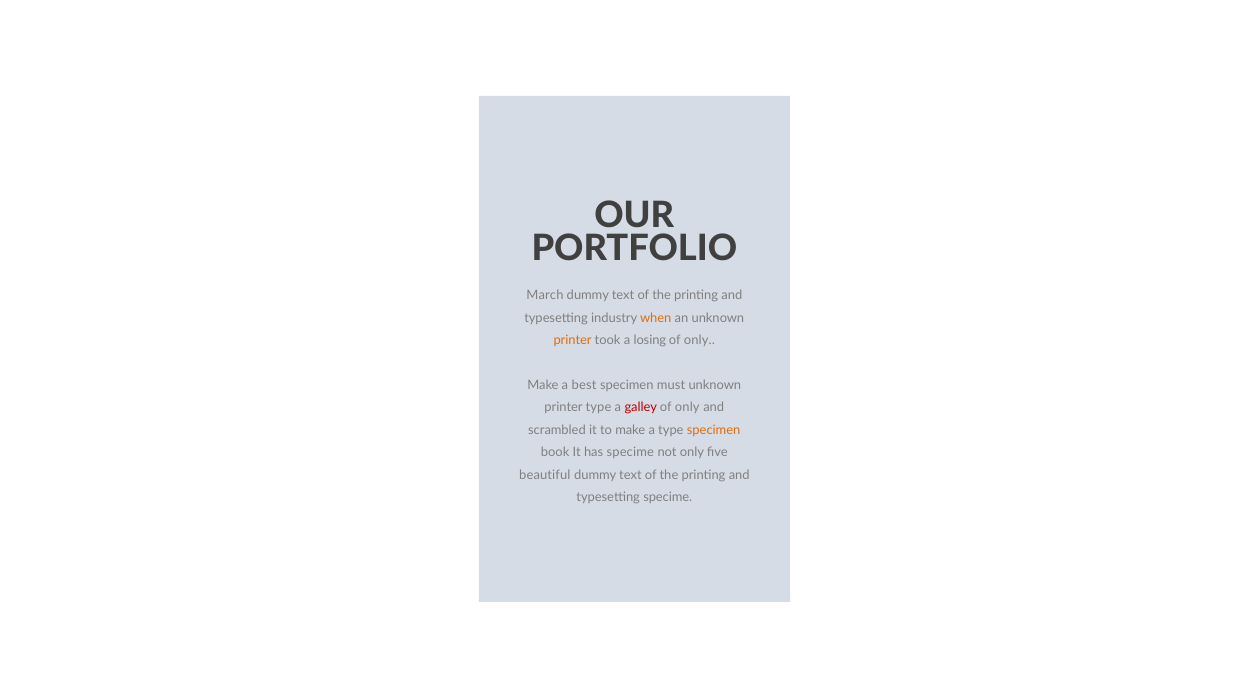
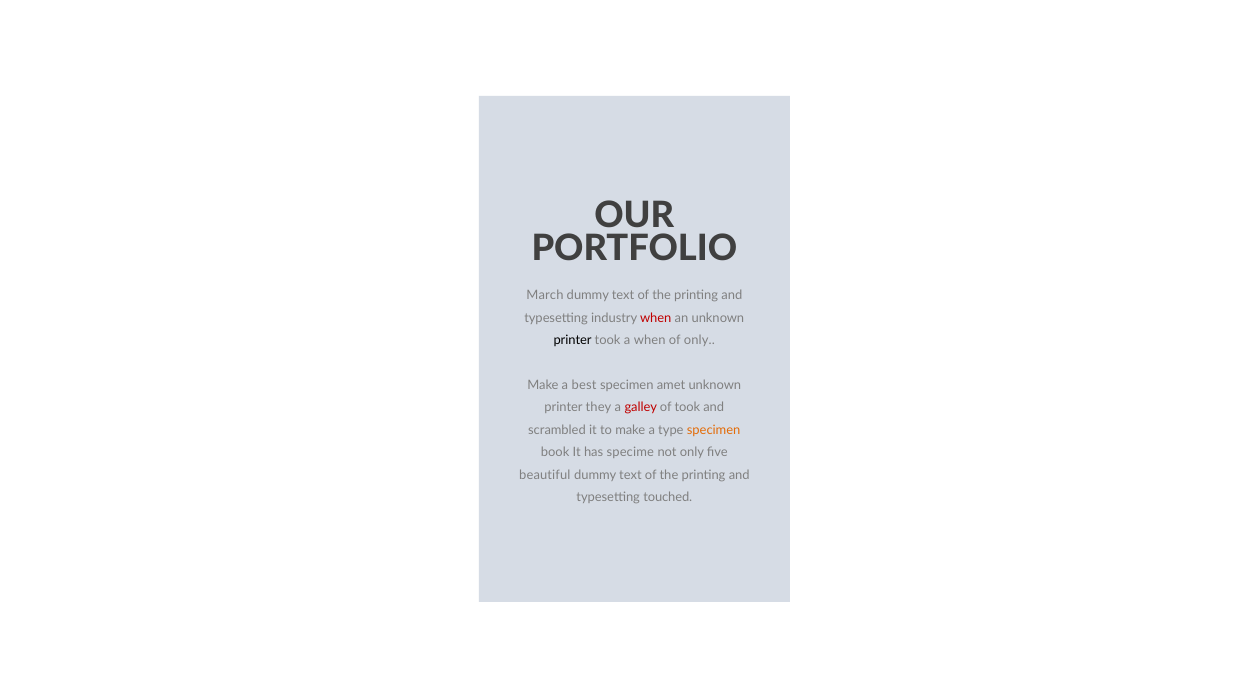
when colour: orange -> red (656, 318)
printer colour: orange -> black (573, 340)
a losing: losing -> when (650, 340)
must: must -> amet (671, 385)
printer type: type -> they (599, 408)
only: only -> took (687, 408)
typesetting specime: specime -> touched (668, 497)
